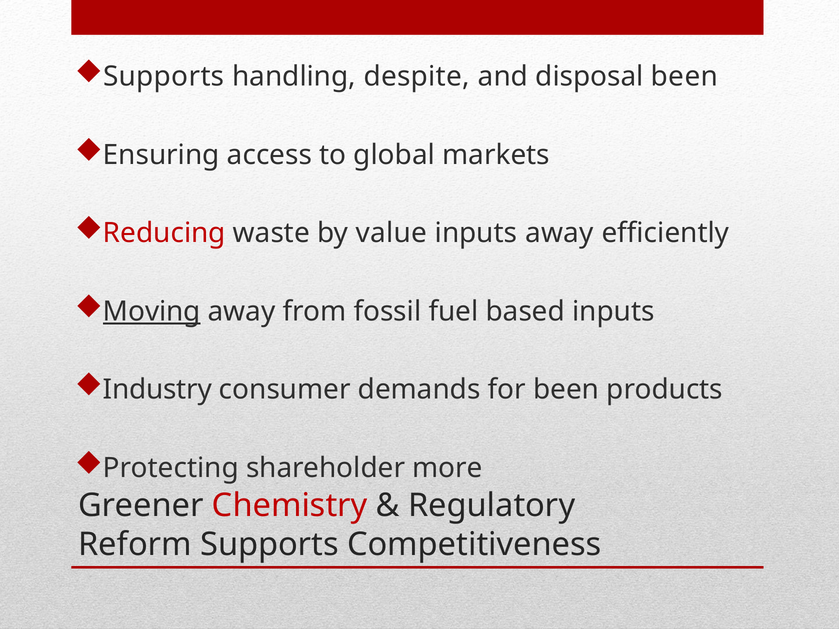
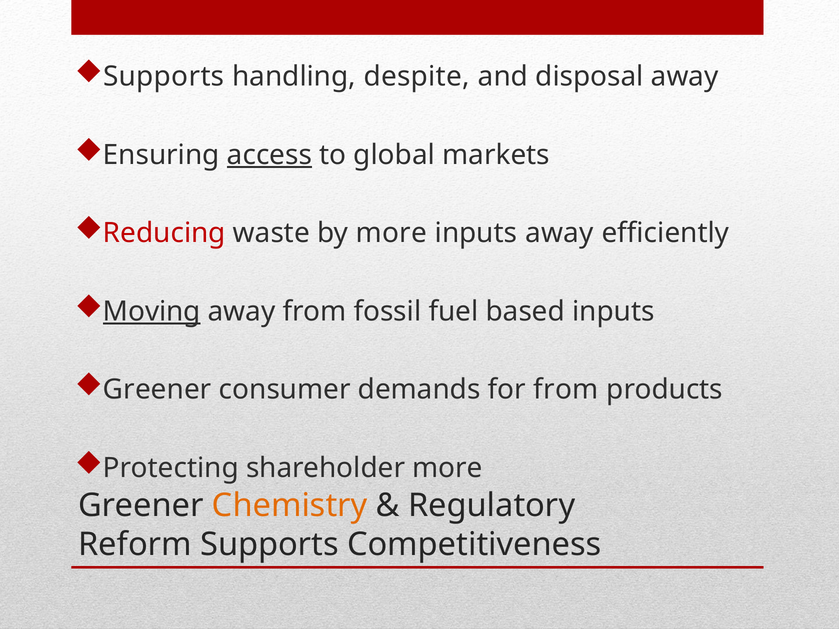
disposal been: been -> away (685, 77)
access underline: none -> present (269, 155)
by value: value -> more (391, 233)
Industry: Industry -> Greener (157, 390)
for been: been -> from (566, 390)
Chemistry colour: red -> orange (290, 506)
